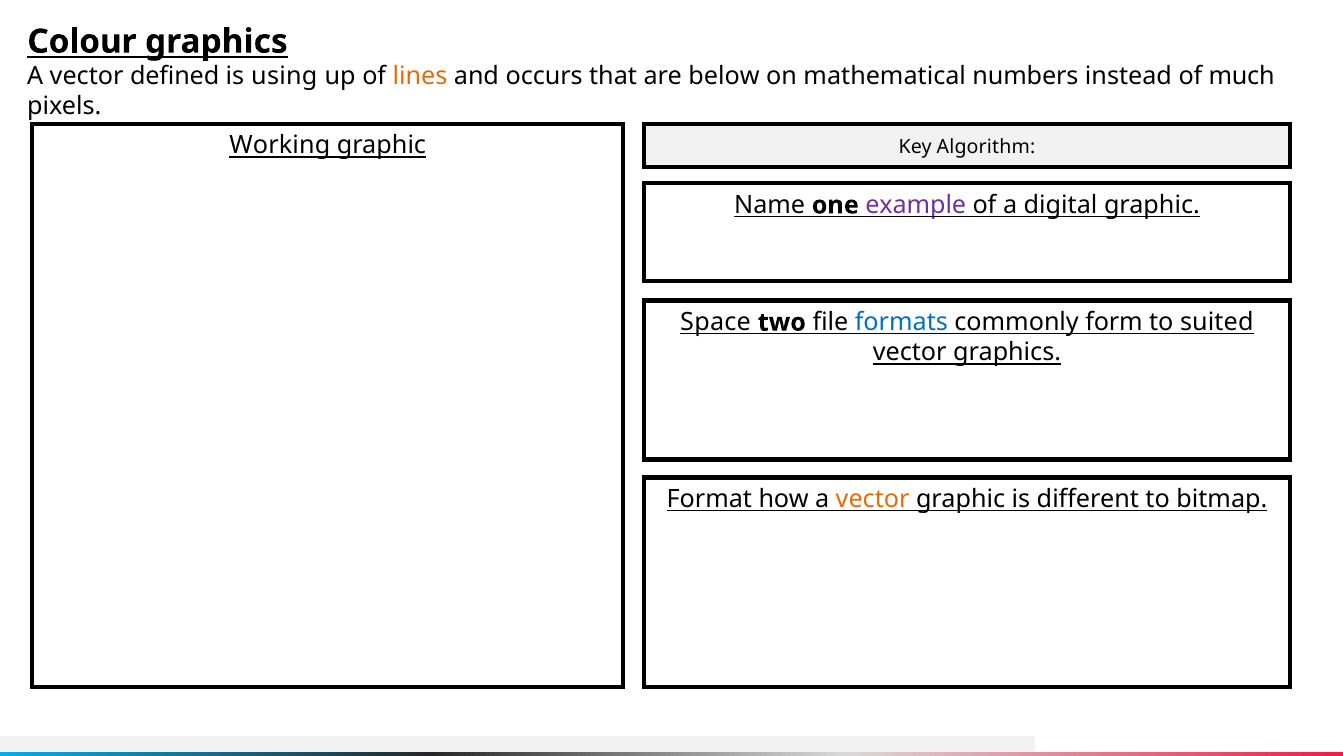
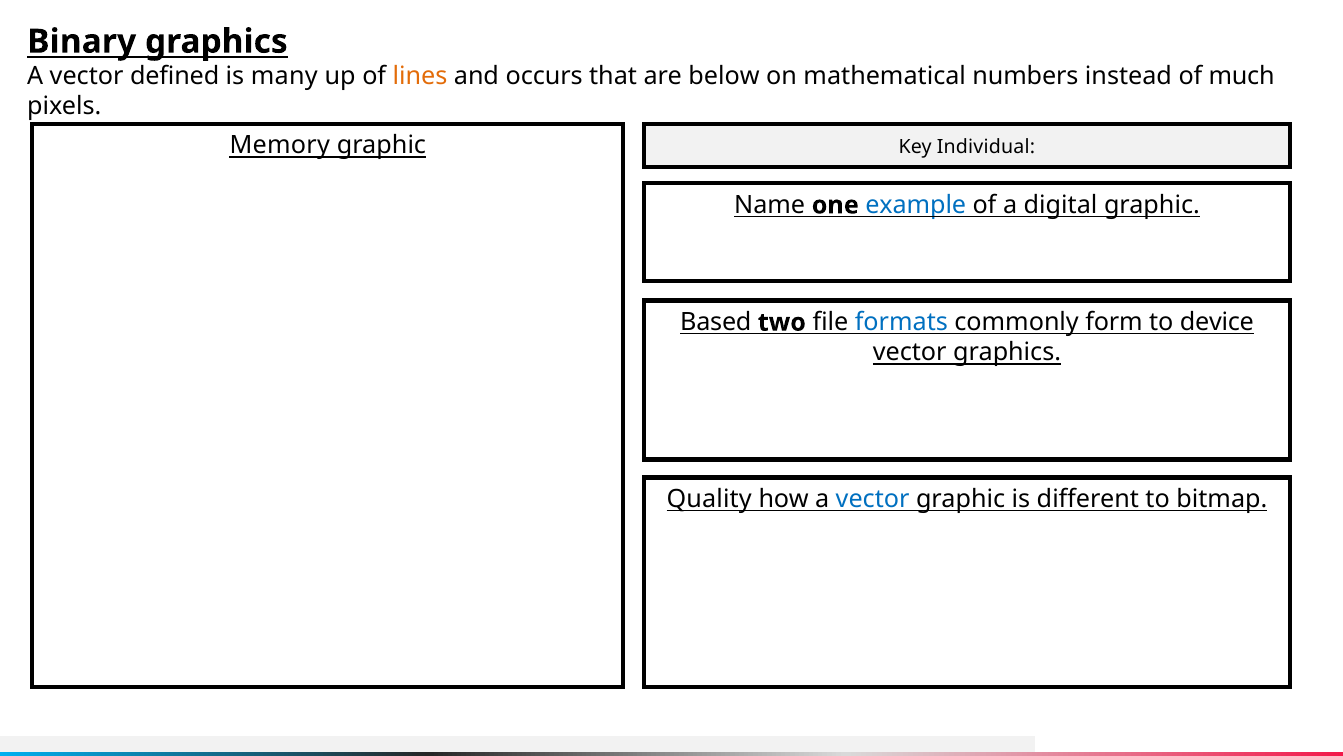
Colour: Colour -> Binary (82, 42)
using: using -> many (284, 76)
Working: Working -> Memory (280, 145)
Algorithm: Algorithm -> Individual (986, 147)
example colour: purple -> blue (916, 205)
Space: Space -> Based (716, 322)
suited: suited -> device (1217, 322)
Format: Format -> Quality (709, 499)
vector colour: orange -> blue (873, 499)
